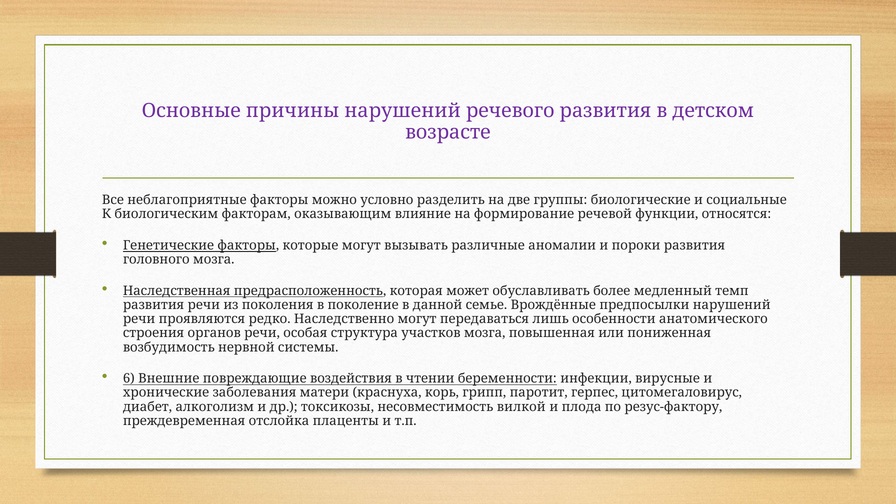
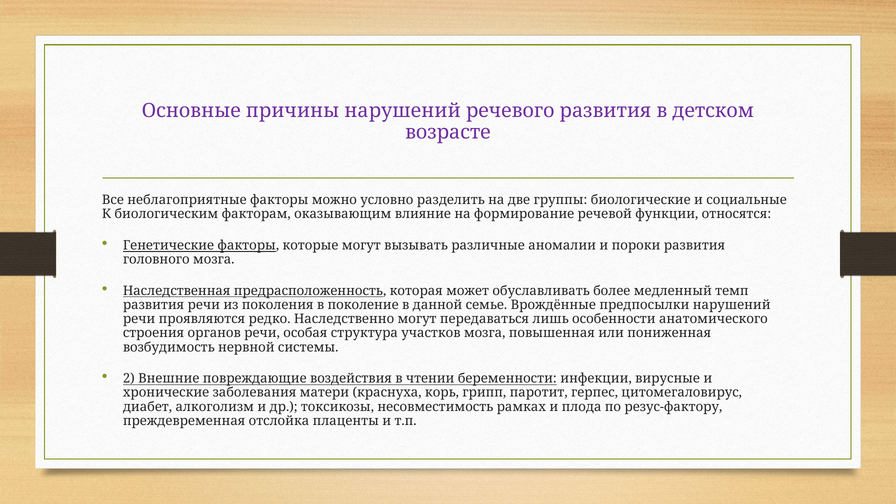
6: 6 -> 2 (129, 379)
вилкой: вилкой -> рамках (521, 407)
